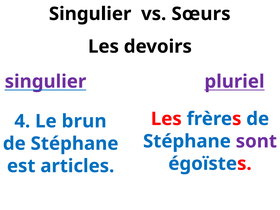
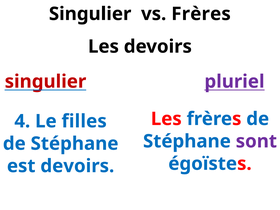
vs Sœurs: Sœurs -> Frères (201, 14)
singulier colour: purple -> red (45, 82)
brun: brun -> filles (84, 121)
est articles: articles -> devoirs (77, 166)
